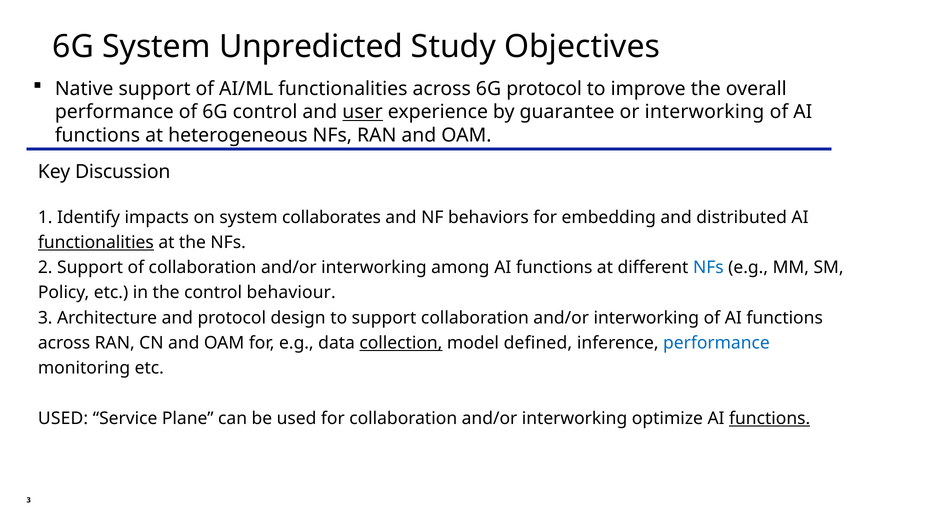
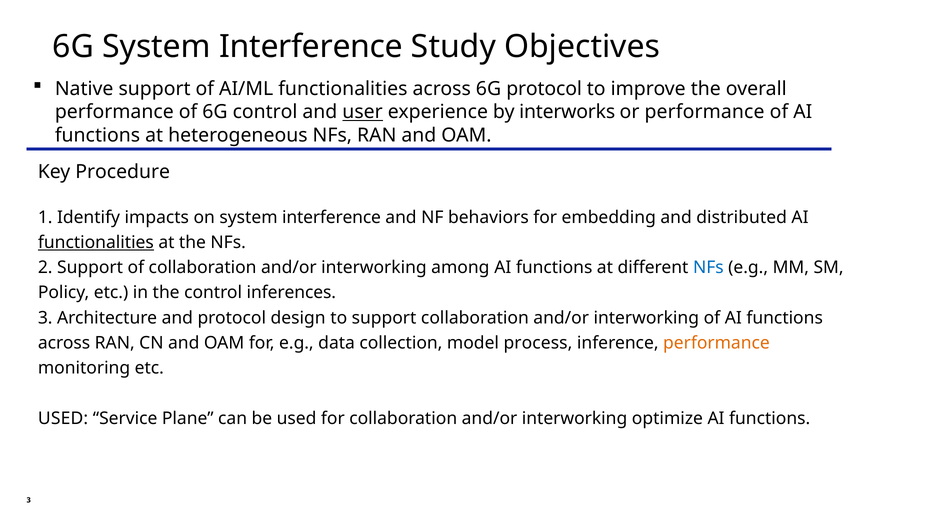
6G System Unpredicted: Unpredicted -> Interference (311, 47)
guarantee: guarantee -> interworks (567, 112)
or interworking: interworking -> performance (705, 112)
Discussion: Discussion -> Procedure (123, 172)
on system collaborates: collaborates -> interference (332, 217)
behaviour: behaviour -> inferences (291, 293)
collection underline: present -> none (401, 343)
defined: defined -> process (538, 343)
performance colour: blue -> orange (716, 343)
functions underline: present -> none (770, 419)
